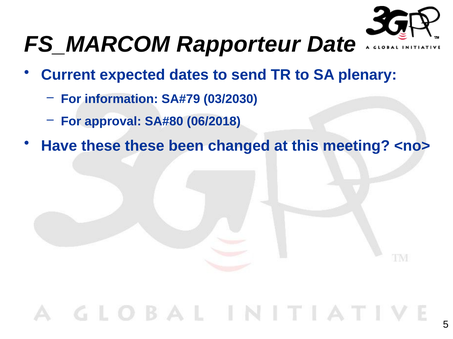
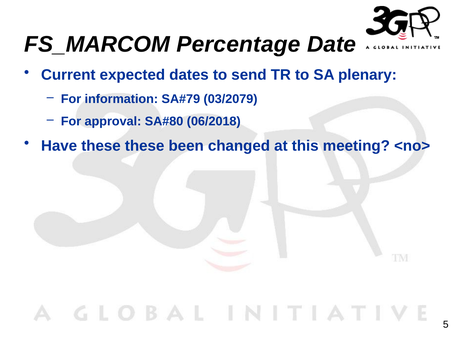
Rapporteur: Rapporteur -> Percentage (238, 45)
03/2030: 03/2030 -> 03/2079 (231, 99)
